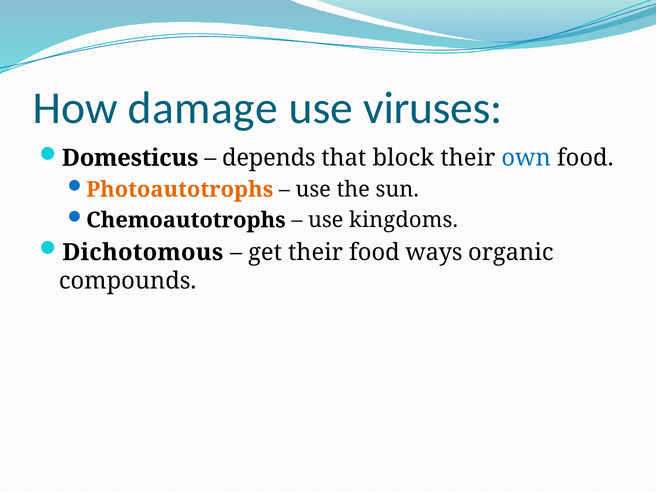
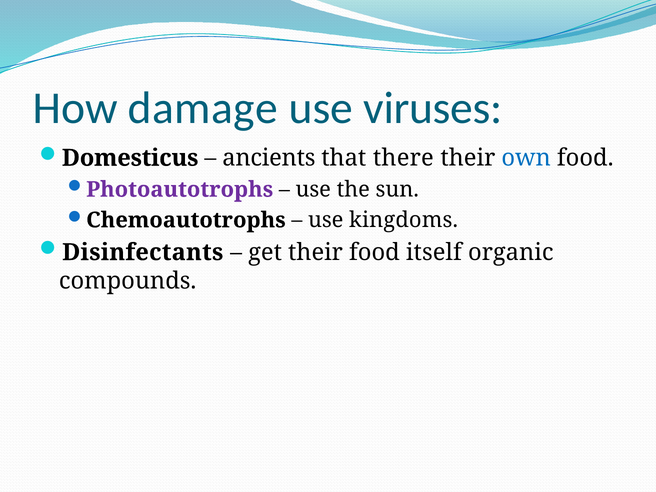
depends: depends -> ancients (269, 158)
block: block -> there (403, 158)
Photoautotrophs colour: orange -> purple (180, 190)
Dichotomous: Dichotomous -> Disinfectants (143, 252)
ways: ways -> itself (434, 252)
